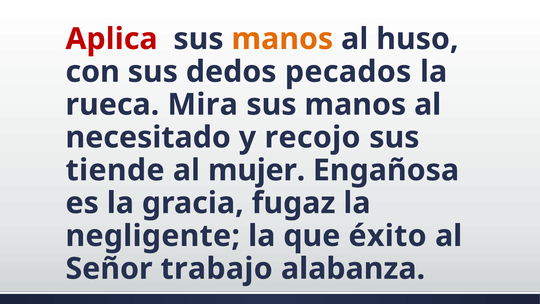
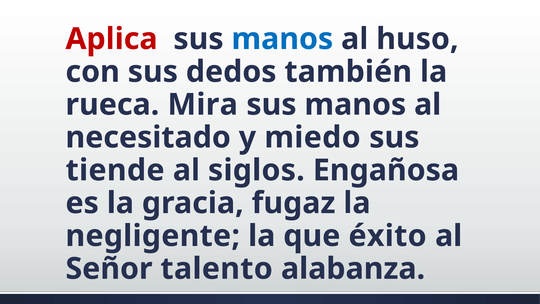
manos colour: orange -> blue (282, 39)
pecados: pecados -> también (348, 72)
recojo: recojo -> miedo (313, 137)
mujer: mujer -> siglos (256, 170)
trabajo: trabajo -> talento (217, 269)
